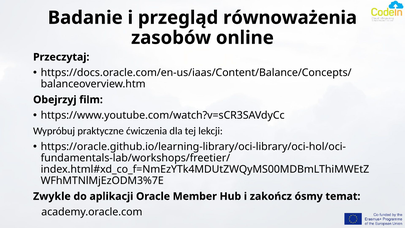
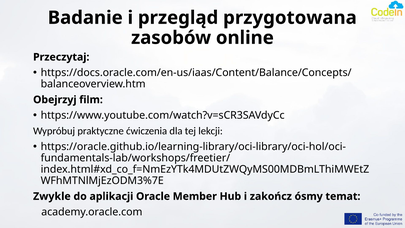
równoważenia: równoważenia -> przygotowana (290, 18)
